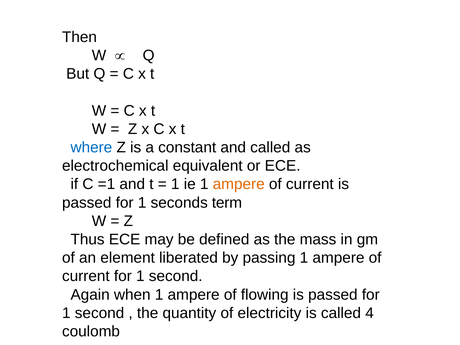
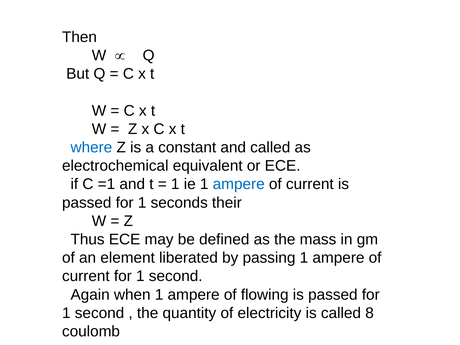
ampere colour: orange -> blue (239, 184)
term: term -> their (227, 203)
4: 4 -> 8 (370, 313)
